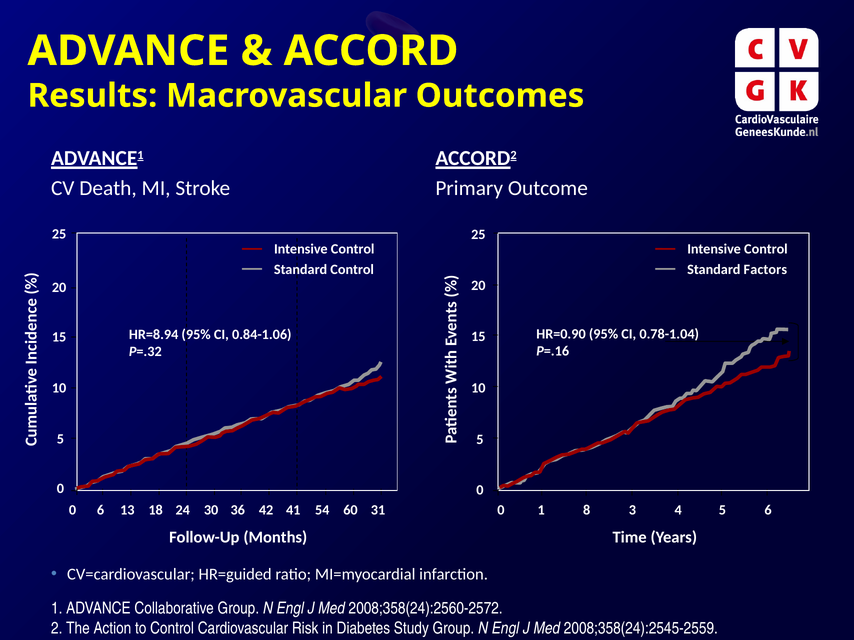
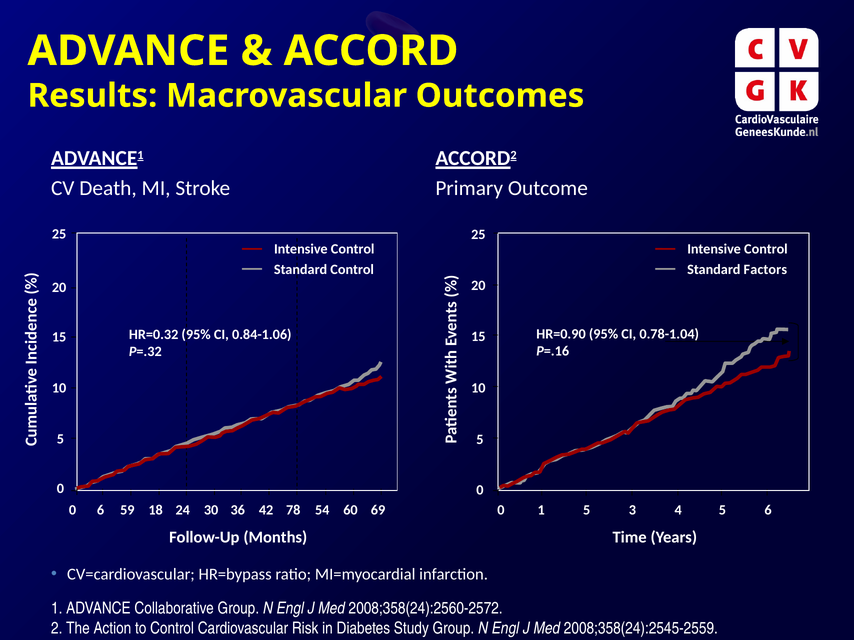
HR=8.94: HR=8.94 -> HR=0.32 (154, 335)
13: 13 -> 59 (127, 511)
41: 41 -> 78 (293, 511)
31: 31 -> 69 (378, 511)
1 8: 8 -> 5 (587, 511)
HR=guided: HR=guided -> HR=bypass (235, 575)
